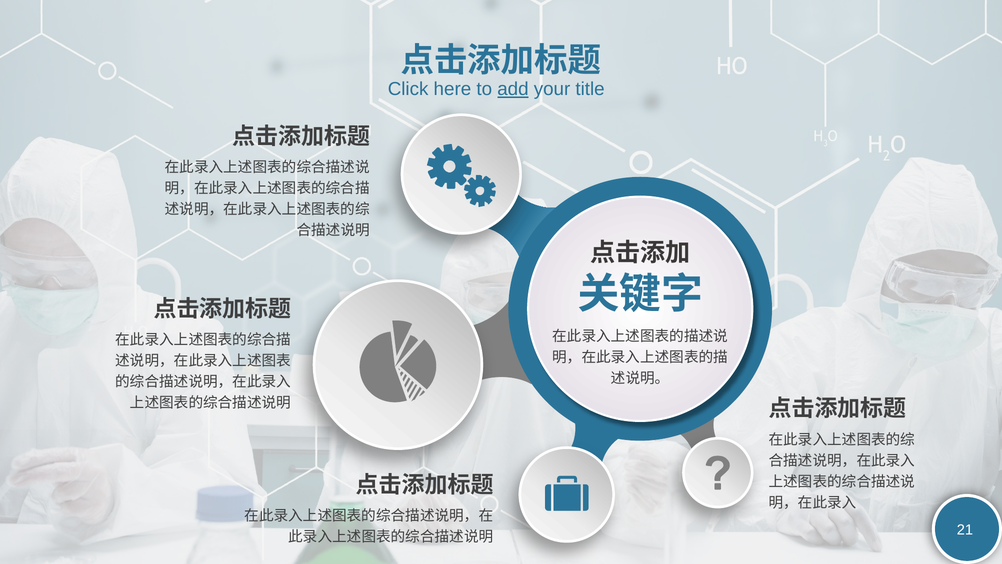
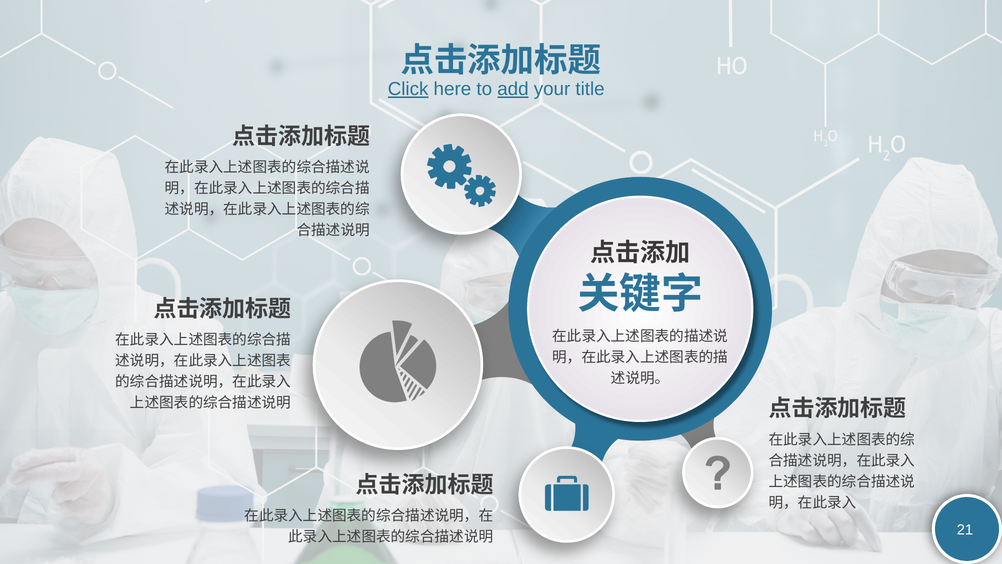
Click underline: none -> present (408, 89)
